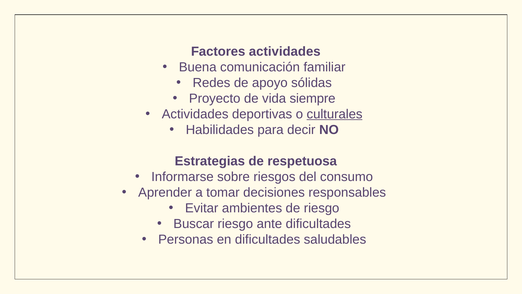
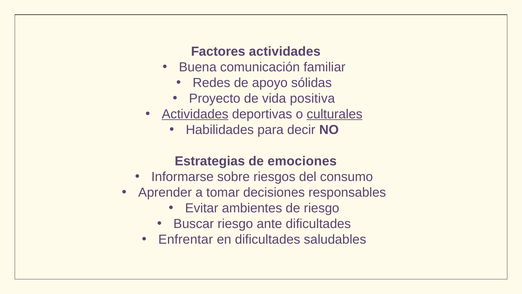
siempre: siempre -> positiva (312, 98)
Actividades underline: none -> present (195, 114)
respetuosa: respetuosa -> emociones (302, 161)
Personas: Personas -> Enfrentar (186, 239)
